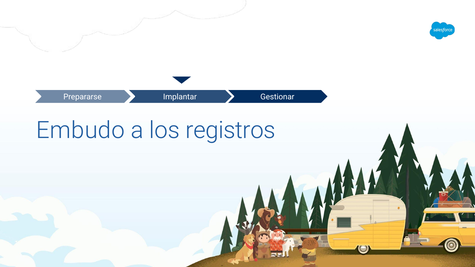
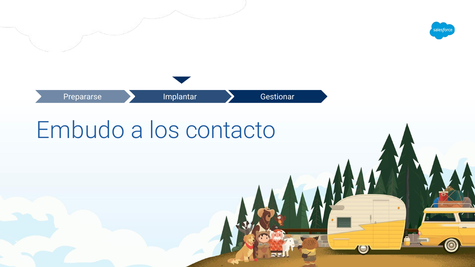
registros: registros -> contacto (231, 130)
